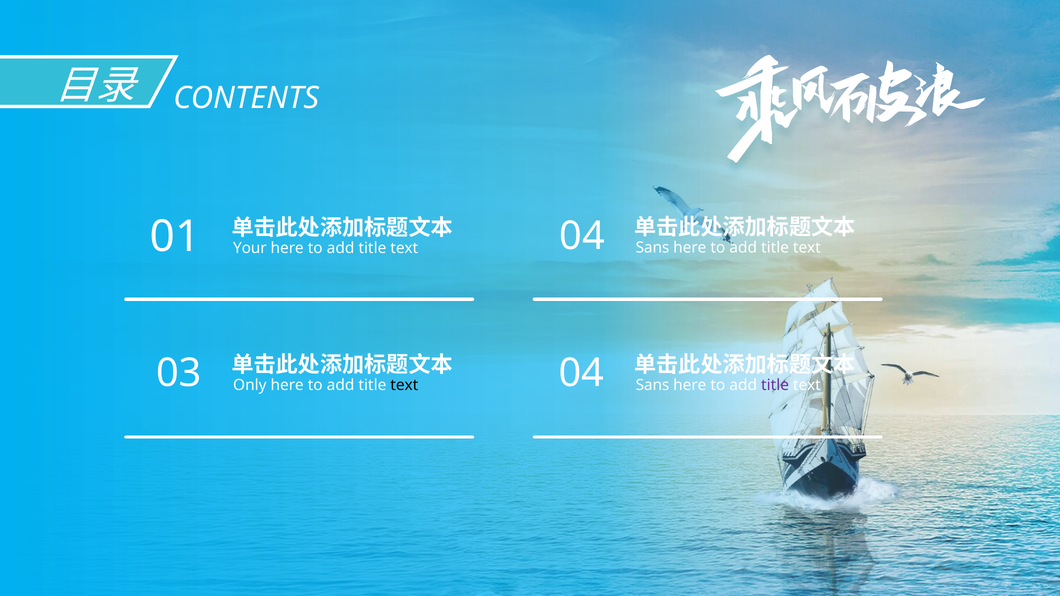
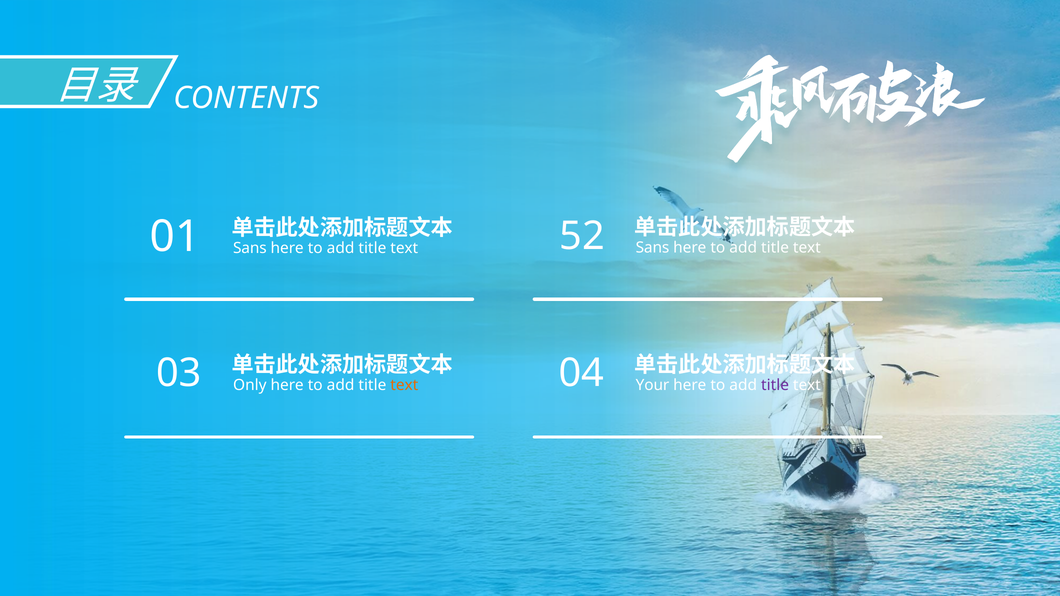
Your: Your -> Sans (250, 248)
04: 04 -> 52 (582, 236)
text colour: black -> orange (404, 385)
Sans: Sans -> Your (652, 385)
